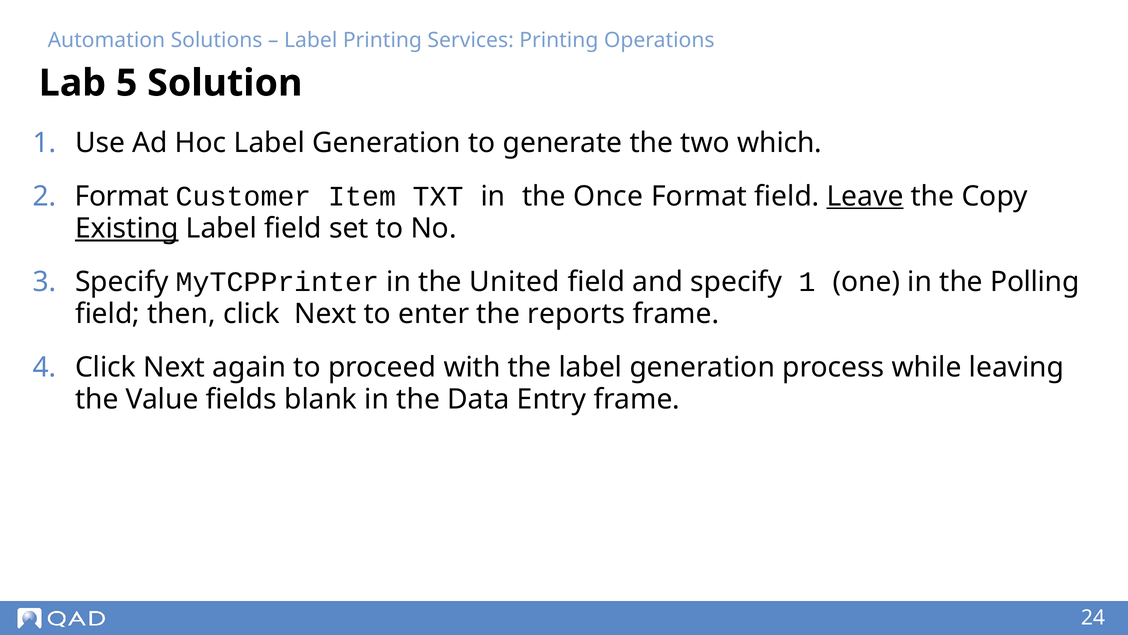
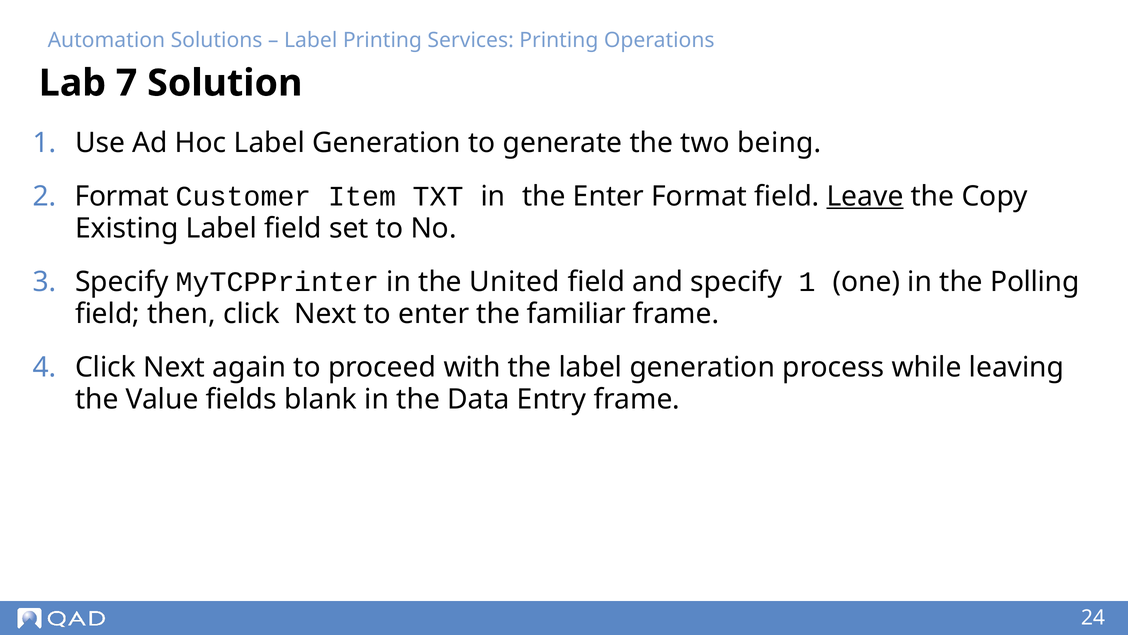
5: 5 -> 7 (127, 83)
which: which -> being (779, 143)
the Once: Once -> Enter (608, 196)
Existing underline: present -> none (127, 228)
reports: reports -> familiar (577, 314)
